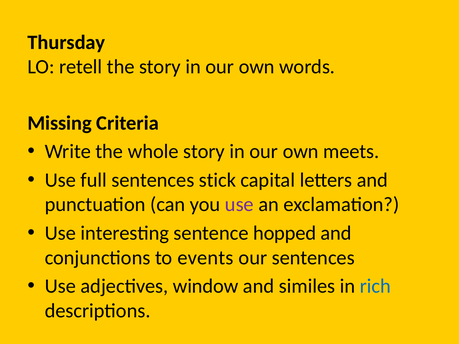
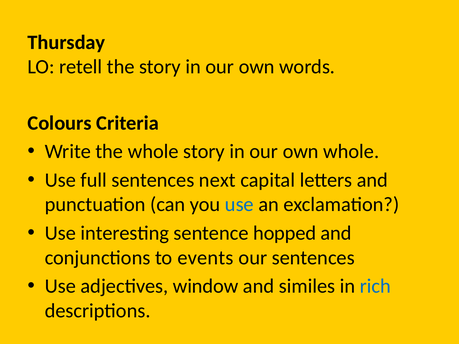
Missing: Missing -> Colours (60, 123)
own meets: meets -> whole (351, 152)
stick: stick -> next (217, 180)
use colour: purple -> blue (239, 205)
